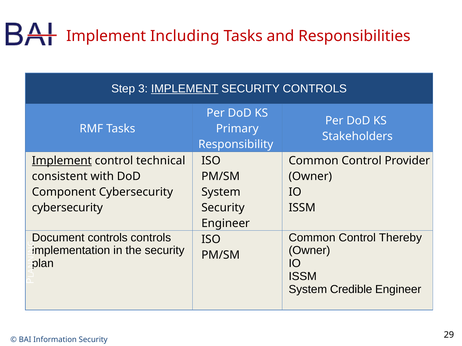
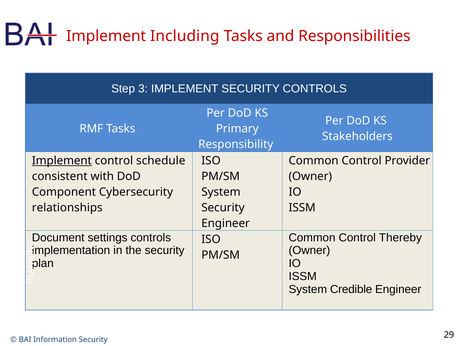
IMPLEMENT underline: present -> none (185, 89)
technical: technical -> schedule (161, 161)
cybersecurity: cybersecurity -> relationships (67, 208)
Document controls: controls -> settings (108, 238)
